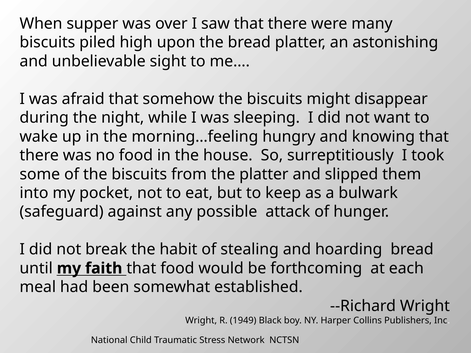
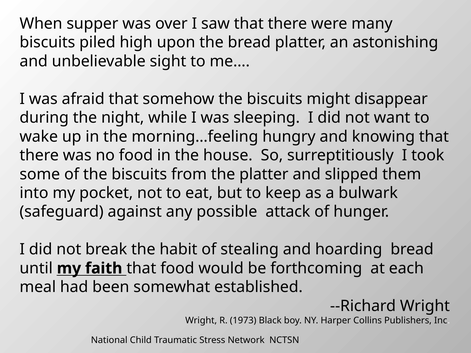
1949: 1949 -> 1973 (243, 321)
